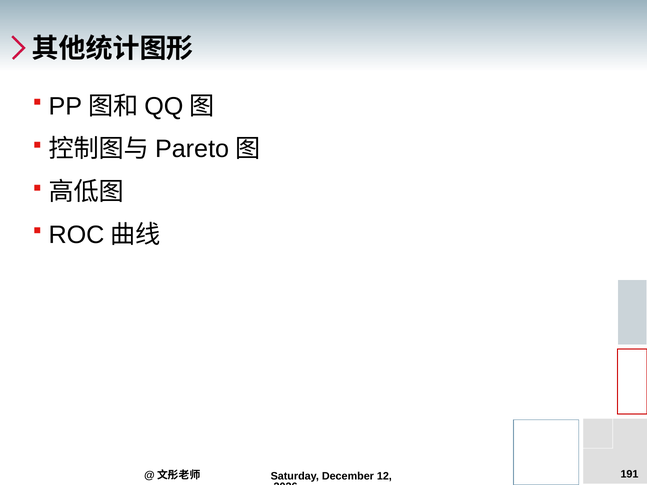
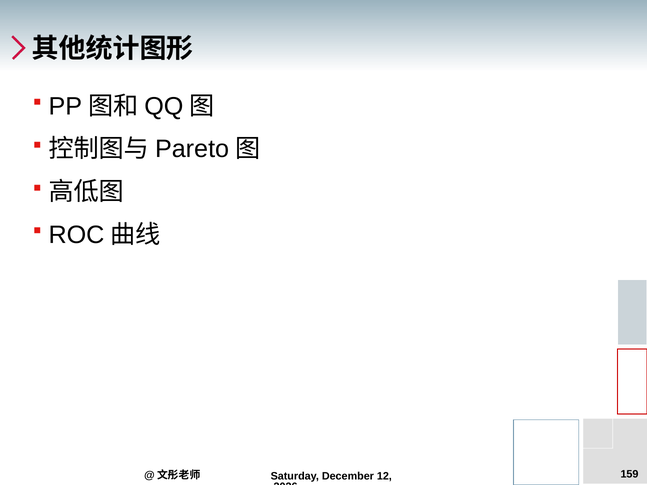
191: 191 -> 159 (629, 475)
